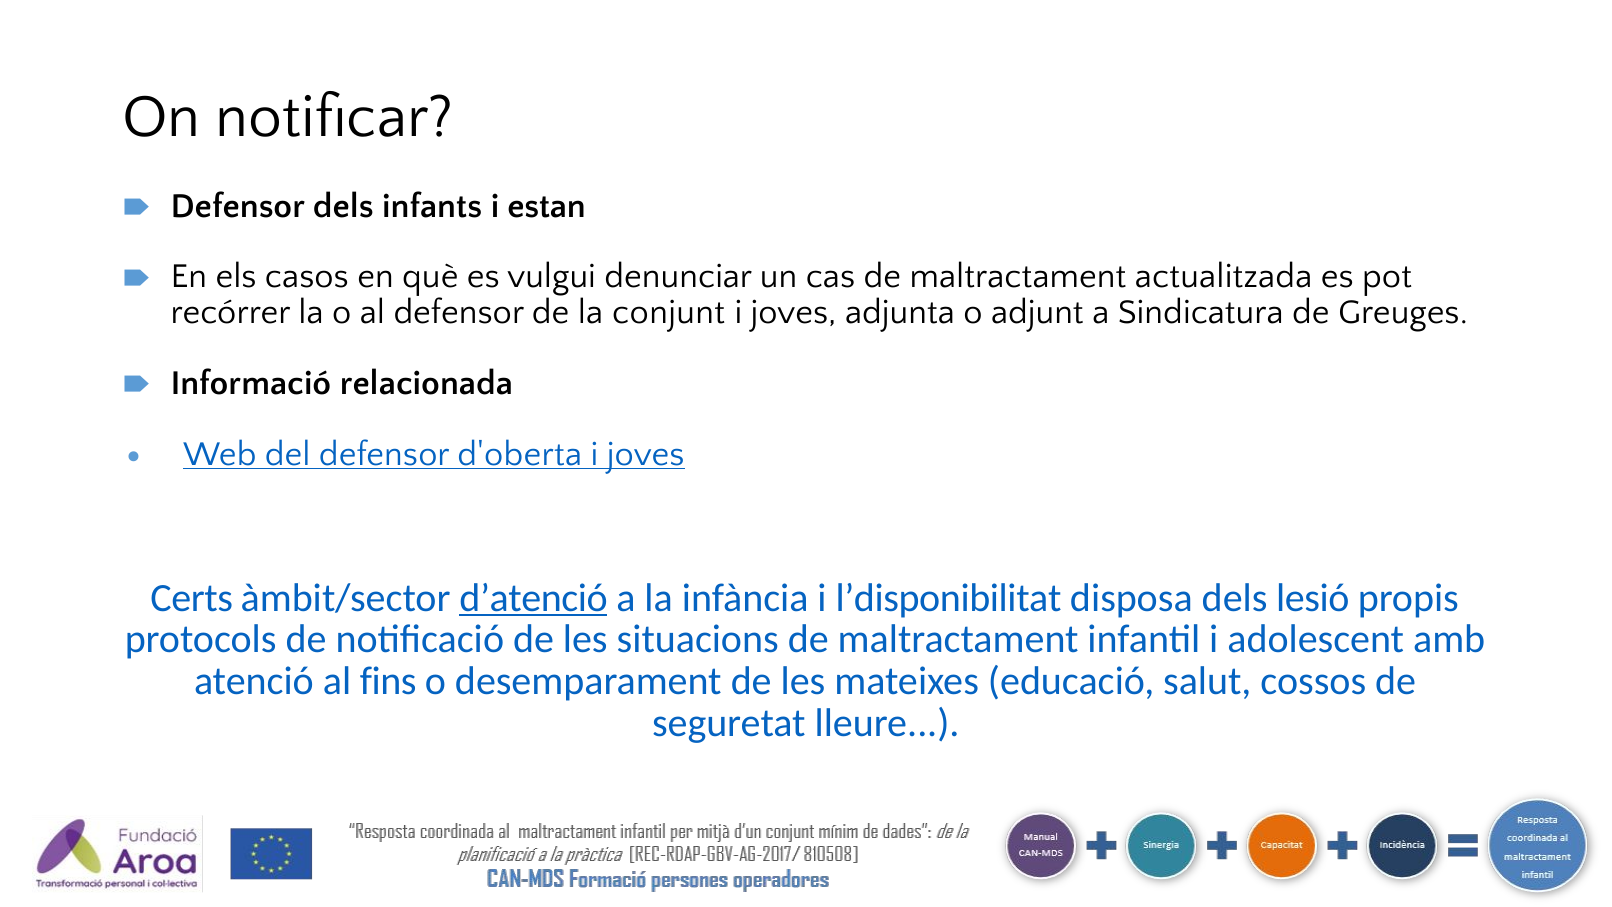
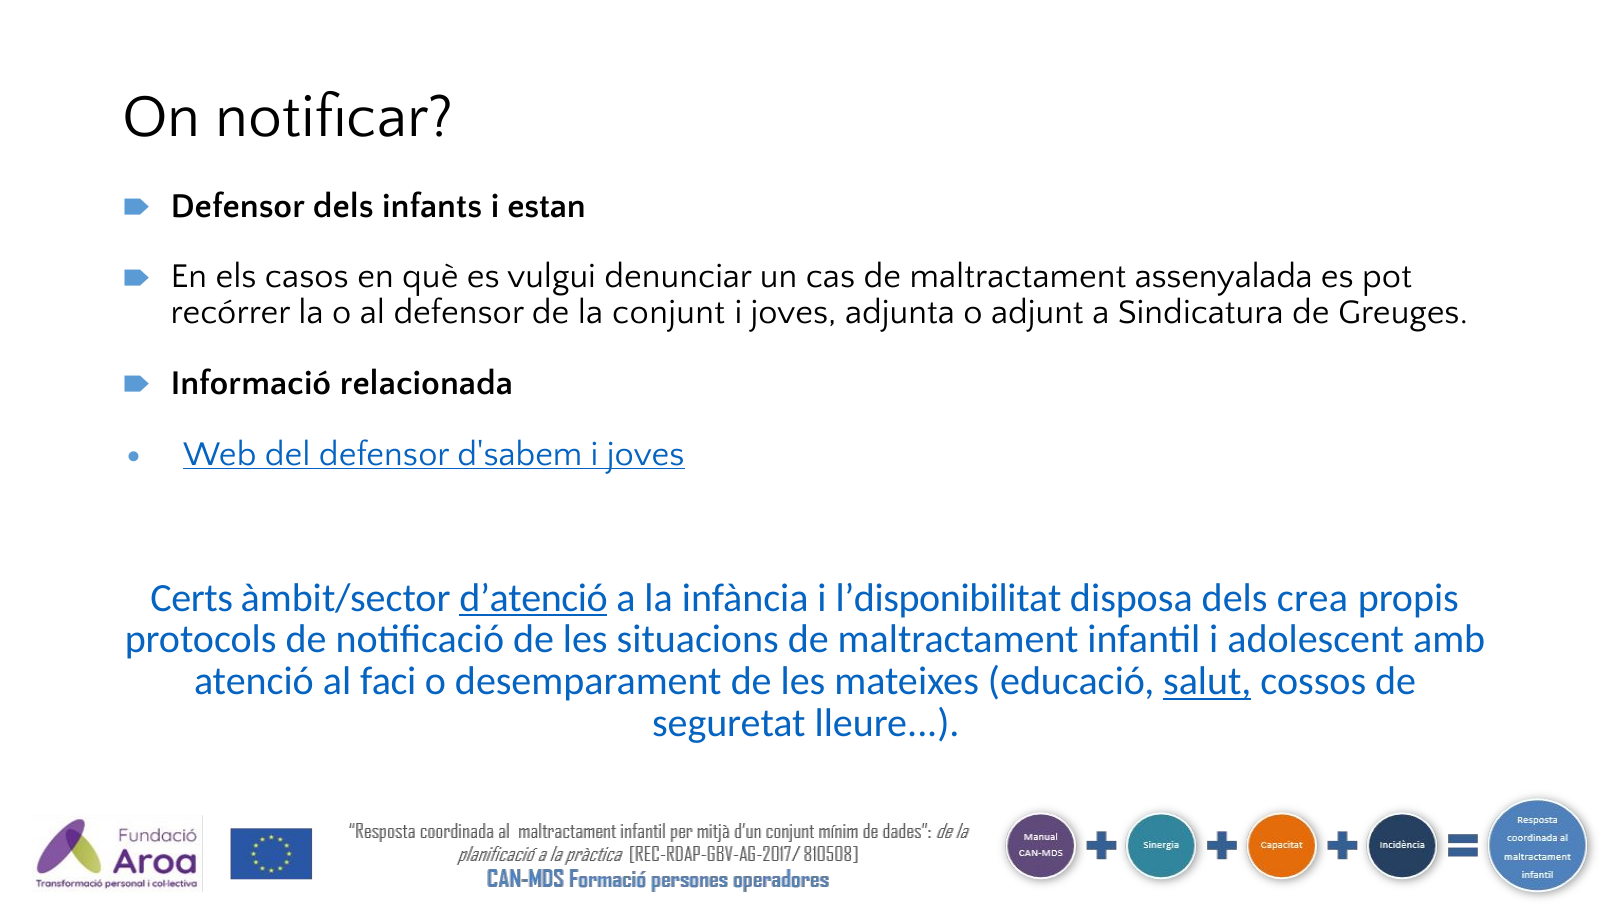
actualitzada: actualitzada -> assenyalada (1224, 276)
d'oberta: d'oberta -> d'sabem (520, 454)
lesió: lesió -> crea (1312, 598)
fins: fins -> faci (388, 681)
salut underline: none -> present (1207, 681)
